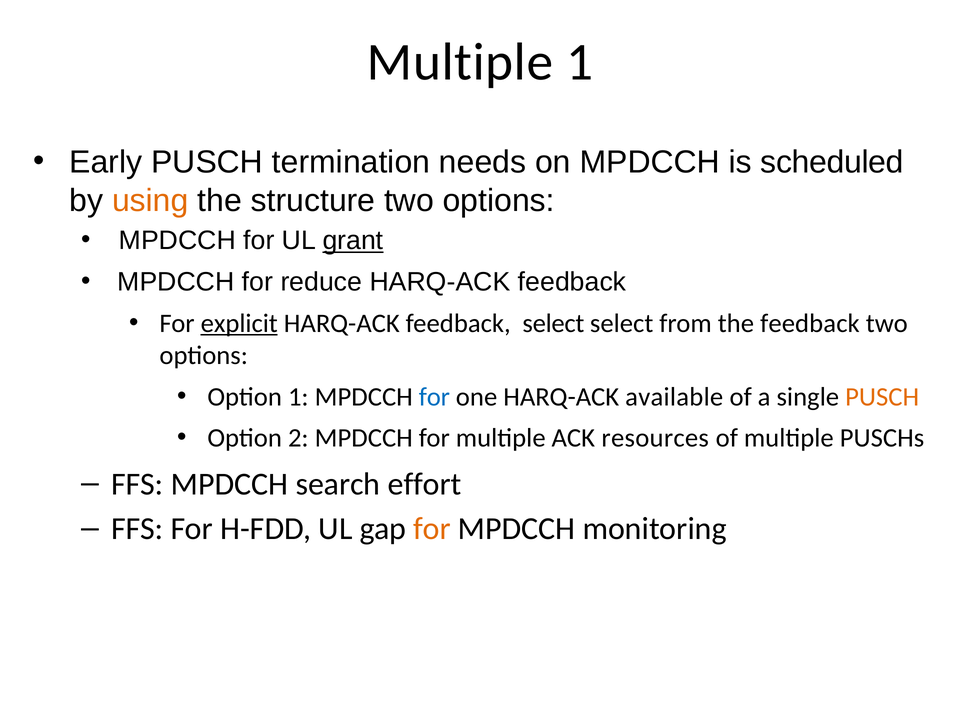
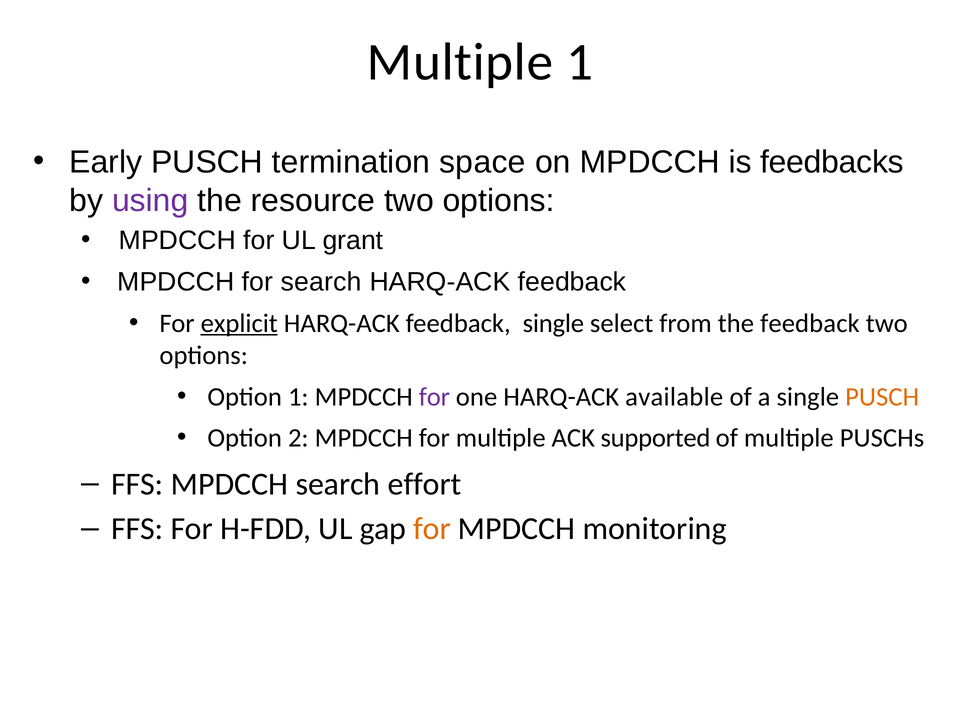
needs: needs -> space (482, 162)
scheduled: scheduled -> feedbacks (832, 162)
using colour: orange -> purple (150, 201)
structure: structure -> resource (313, 201)
grant underline: present -> none (353, 241)
for reduce: reduce -> search (321, 282)
feedback select: select -> single (553, 323)
for colour: blue -> purple (434, 397)
resources: resources -> supported (655, 438)
